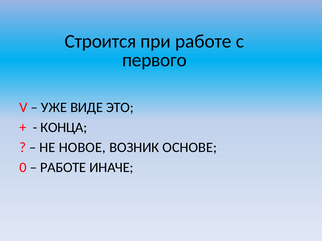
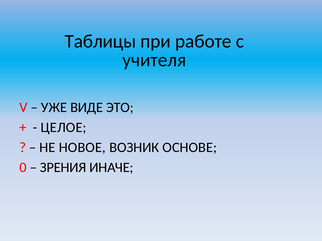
Строится: Строится -> Таблицы (100, 41)
первого: первого -> учителя (154, 60)
КОНЦА: КОНЦА -> ЦЕЛОЕ (64, 128)
РАБОТЕ: РАБОТЕ -> ЗРЕНИЯ (63, 168)
